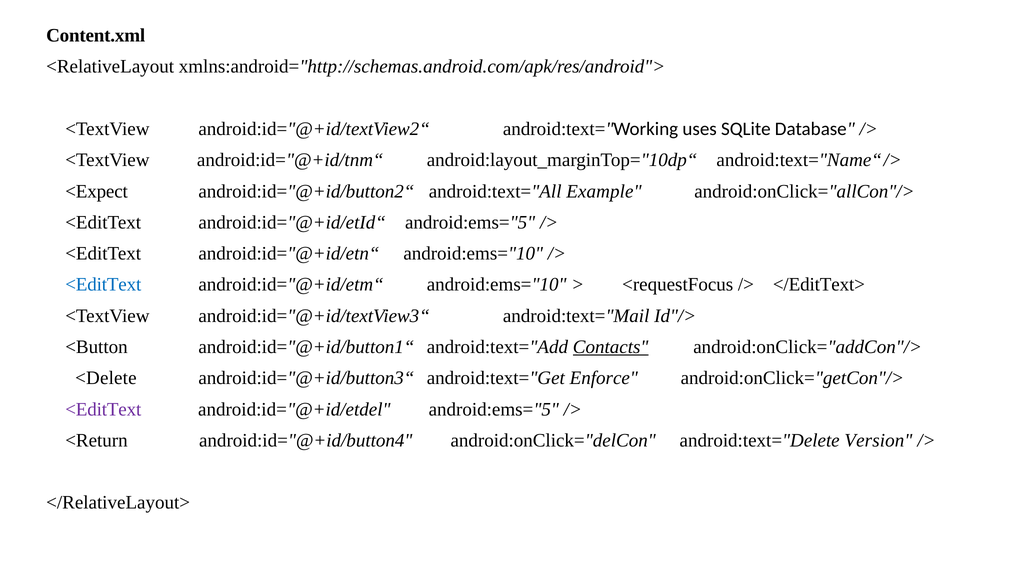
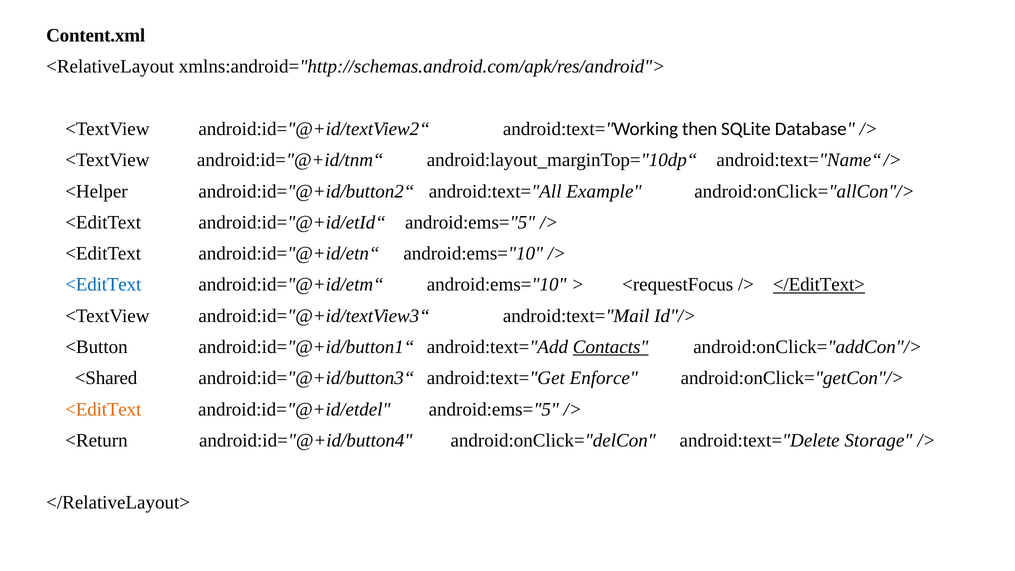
uses: uses -> then (700, 129)
<Expect: <Expect -> <Helper (96, 191)
</EditText> underline: none -> present (819, 285)
<Delete: <Delete -> <Shared (106, 378)
<EditText colour: purple -> orange (103, 409)
Version: Version -> Storage (878, 440)
